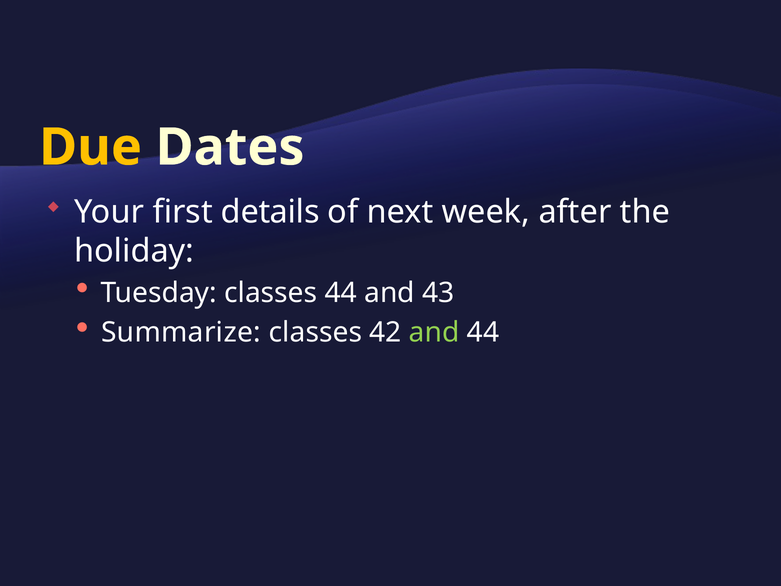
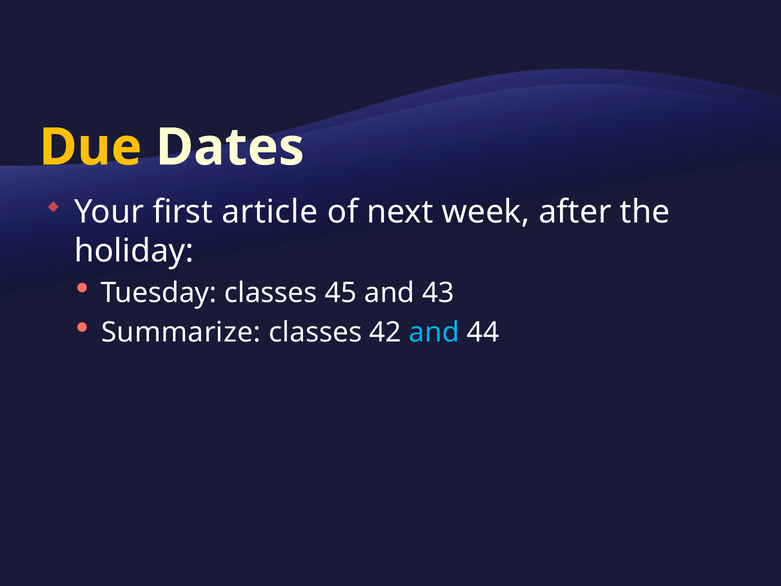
details: details -> article (270, 212)
classes 44: 44 -> 45 (341, 293)
and colour: light green -> light blue (434, 332)
